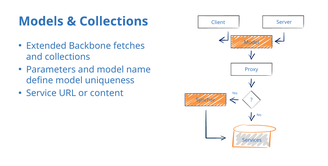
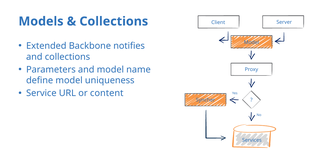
fetches: fetches -> notifies (129, 46)
